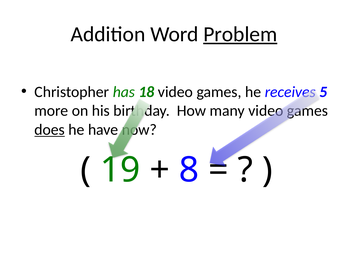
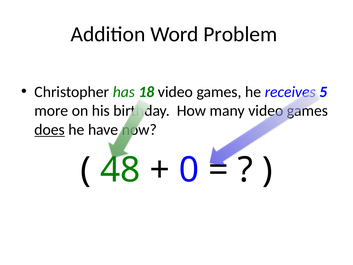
Problem underline: present -> none (240, 34)
19: 19 -> 48 (120, 170)
8: 8 -> 0 (189, 170)
